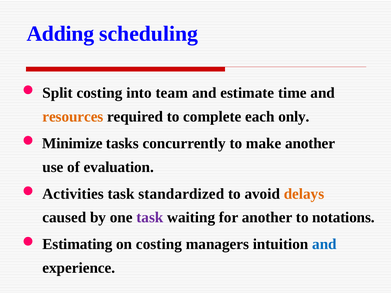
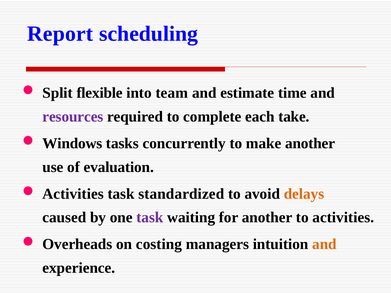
Adding: Adding -> Report (60, 34)
Split costing: costing -> flexible (100, 93)
resources colour: orange -> purple (73, 117)
only: only -> take (294, 117)
Minimize: Minimize -> Windows (72, 143)
to notations: notations -> activities (343, 218)
Estimating: Estimating -> Overheads (77, 244)
and colour: blue -> orange (324, 244)
